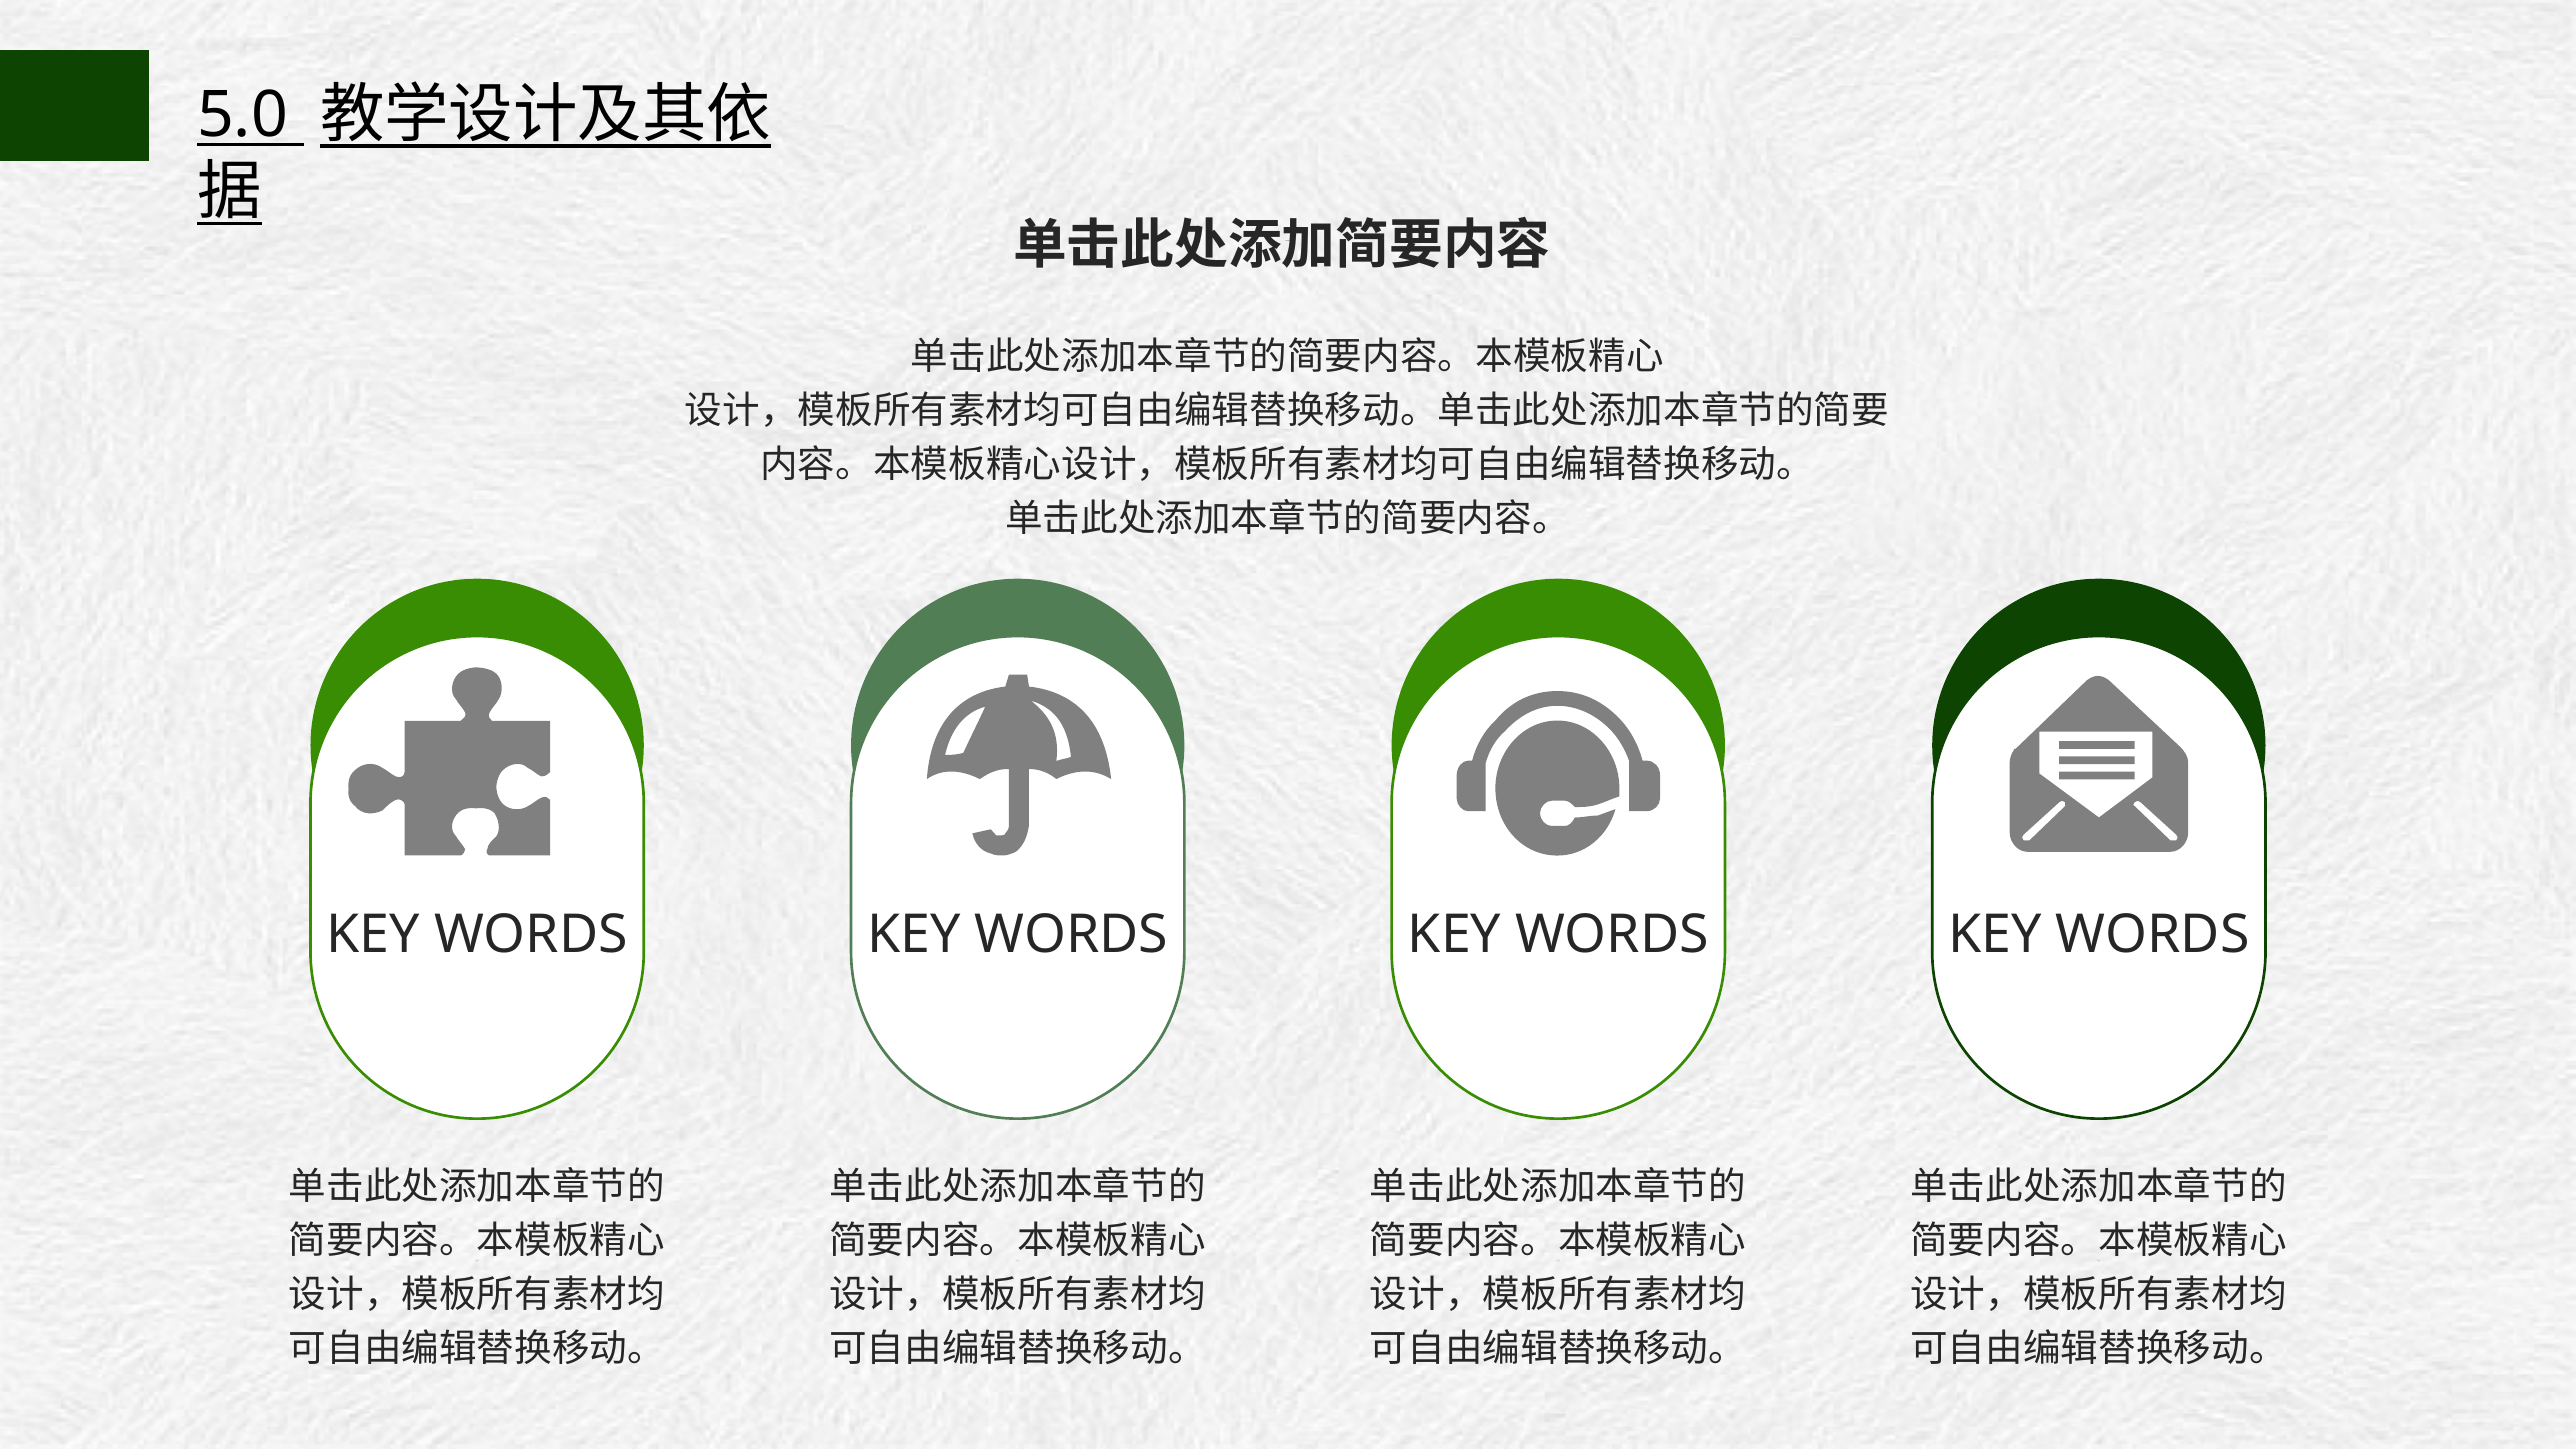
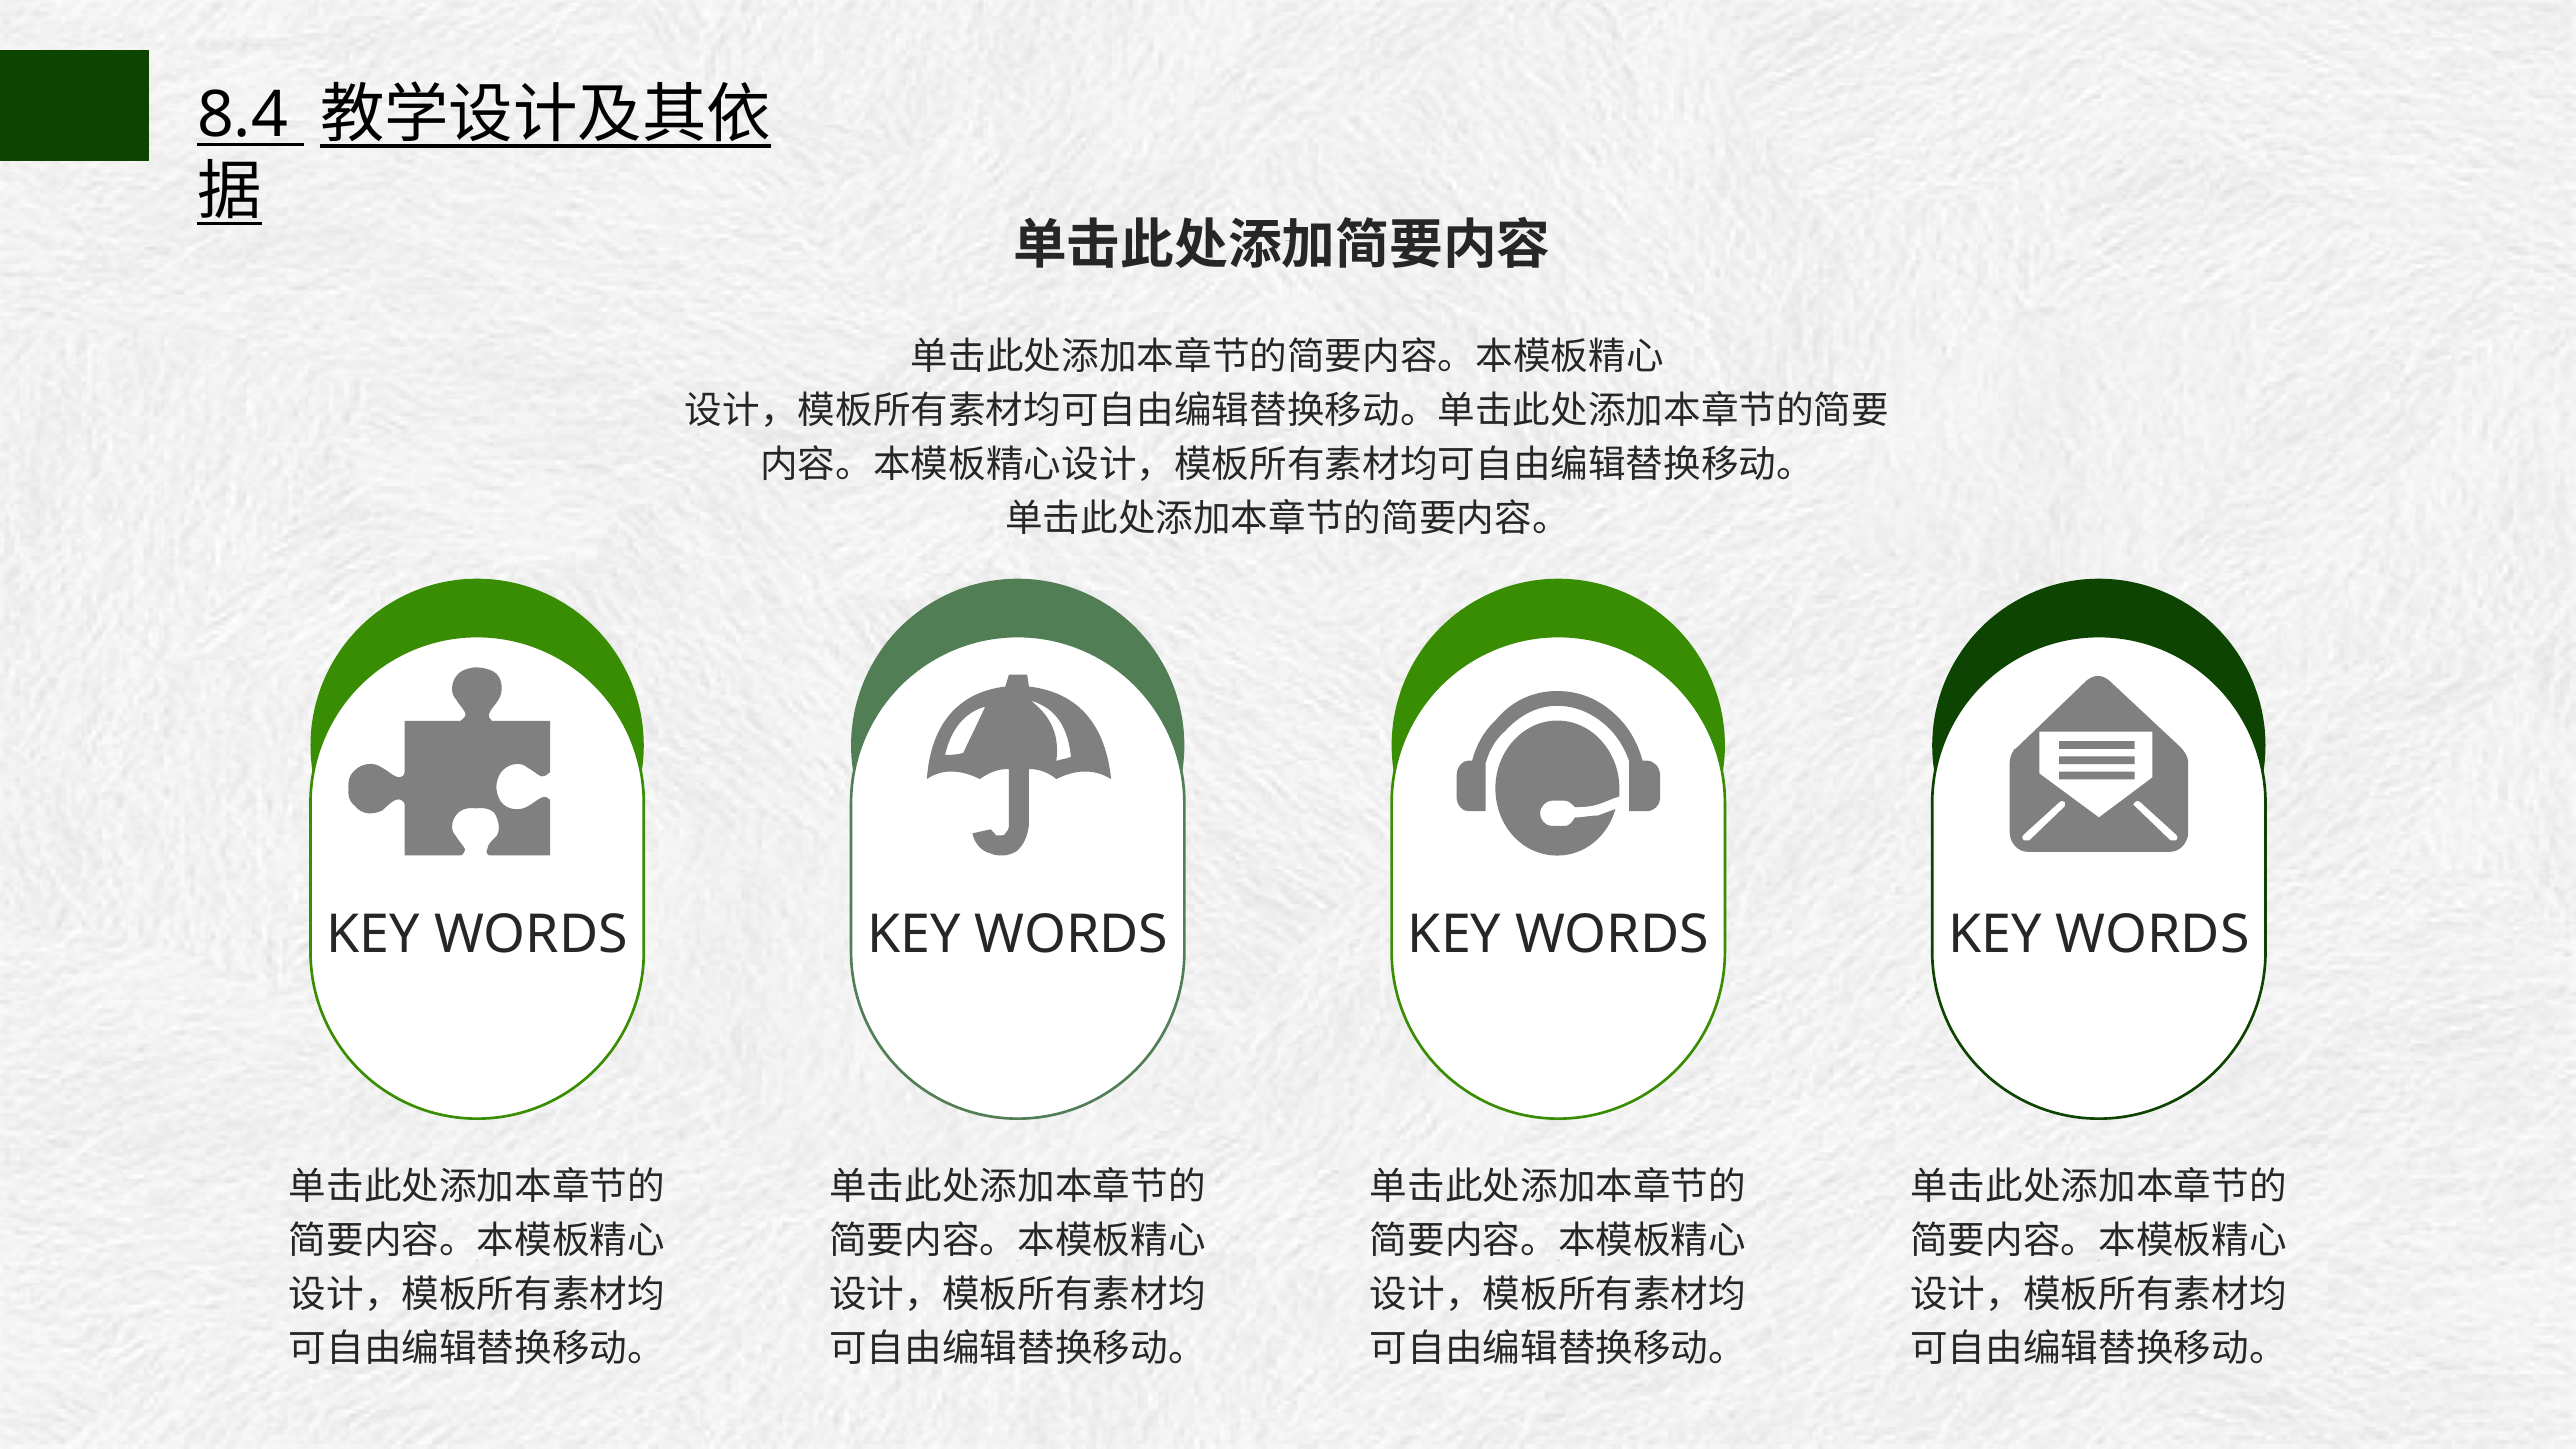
5.0: 5.0 -> 8.4 (243, 115)
